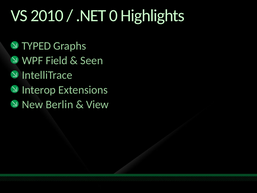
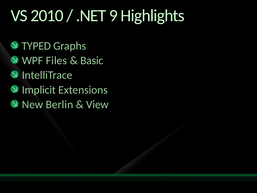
0: 0 -> 9 (113, 16)
Field: Field -> Files (56, 60)
Seen: Seen -> Basic (92, 60)
Interop: Interop -> Implicit (39, 90)
